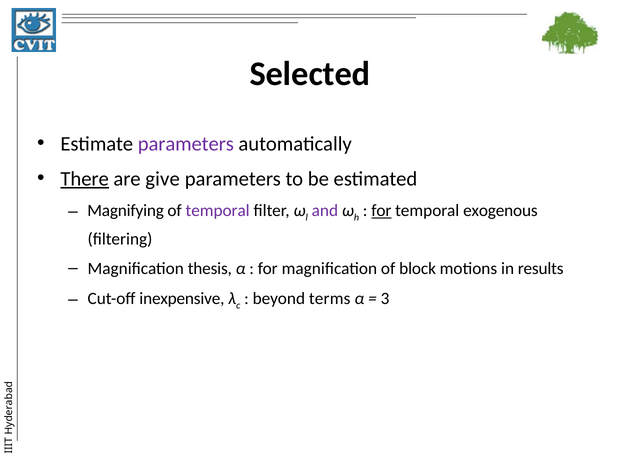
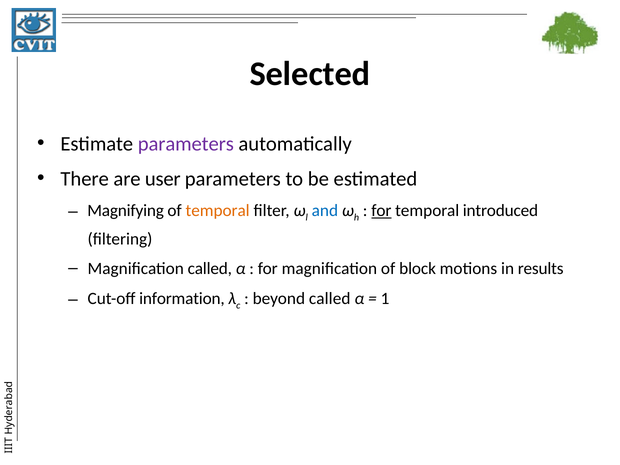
There underline: present -> none (85, 179)
give: give -> user (163, 179)
temporal colour: purple -> orange (218, 211)
and colour: purple -> blue (325, 211)
exogenous: exogenous -> introduced (500, 211)
Magnification thesis: thesis -> called (210, 269)
inexpensive: inexpensive -> information (182, 299)
beyond terms: terms -> called (330, 299)
3: 3 -> 1 (385, 299)
